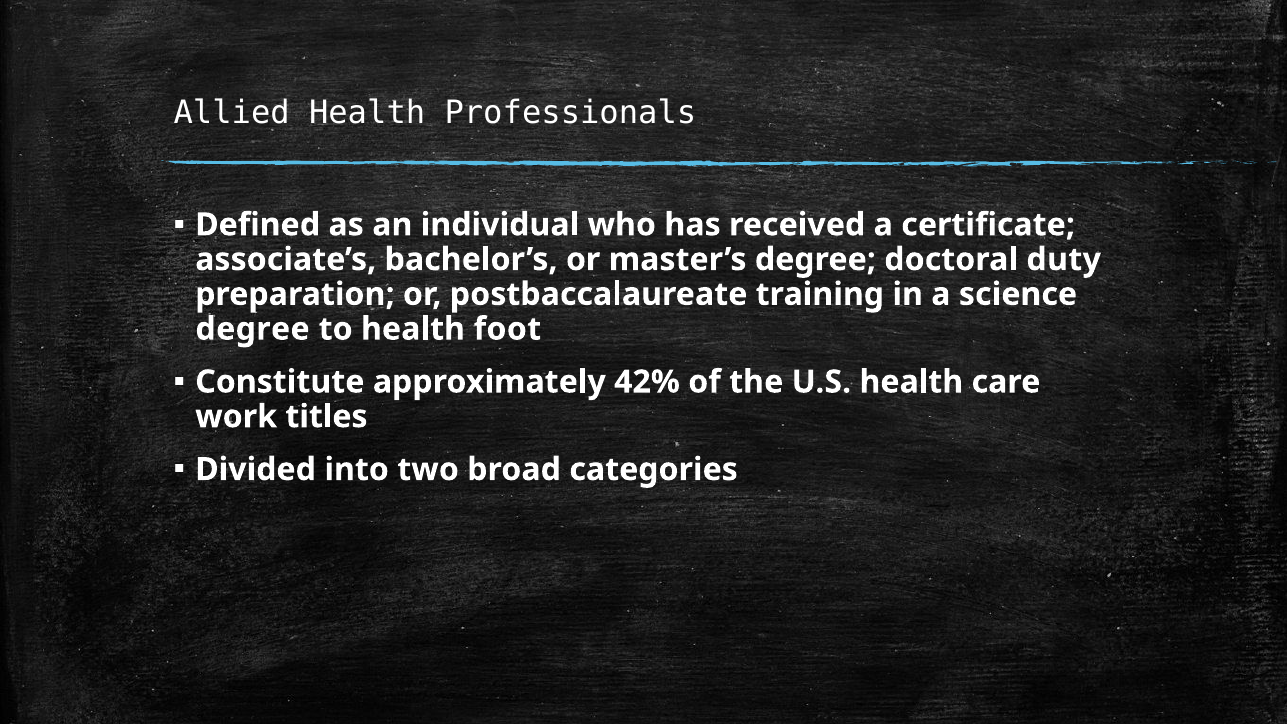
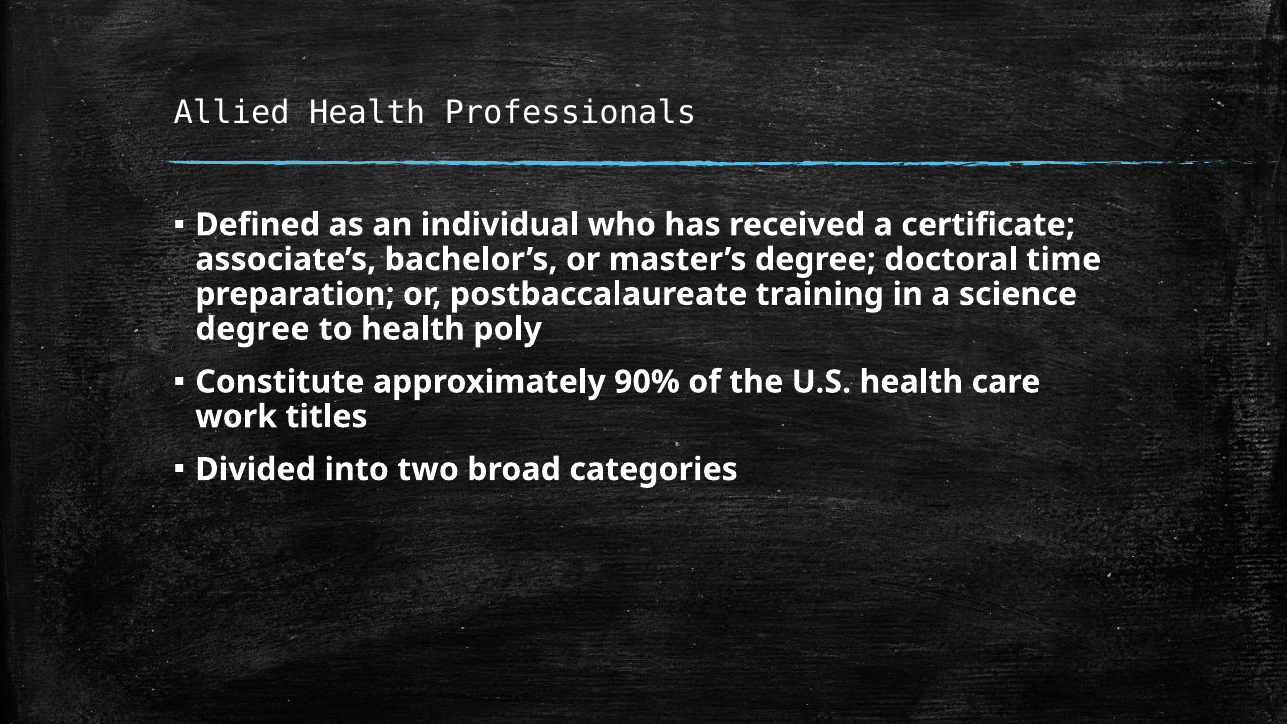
duty: duty -> time (1064, 260)
foot: foot -> poly (508, 329)
42%: 42% -> 90% (647, 382)
